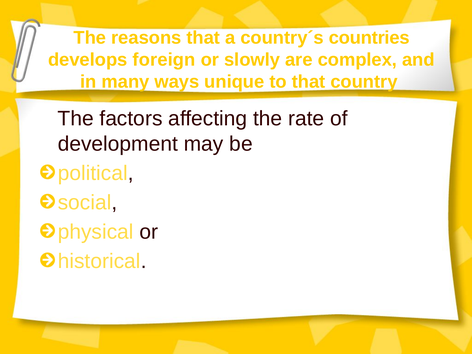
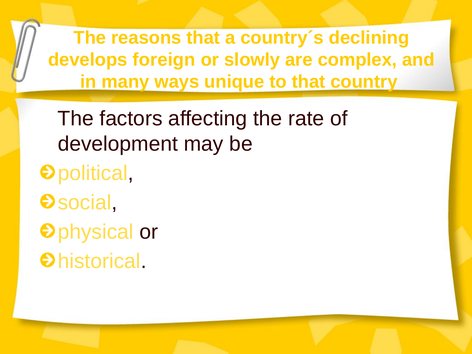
countries: countries -> declining (369, 38)
